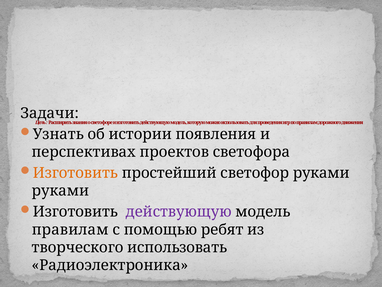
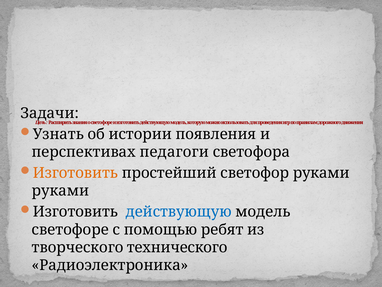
проектов: проектов -> педагоги (174, 152)
действующую colour: purple -> blue (179, 211)
правилам: правилам -> светофоре (70, 229)
творческого использовать: использовать -> технического (177, 247)
